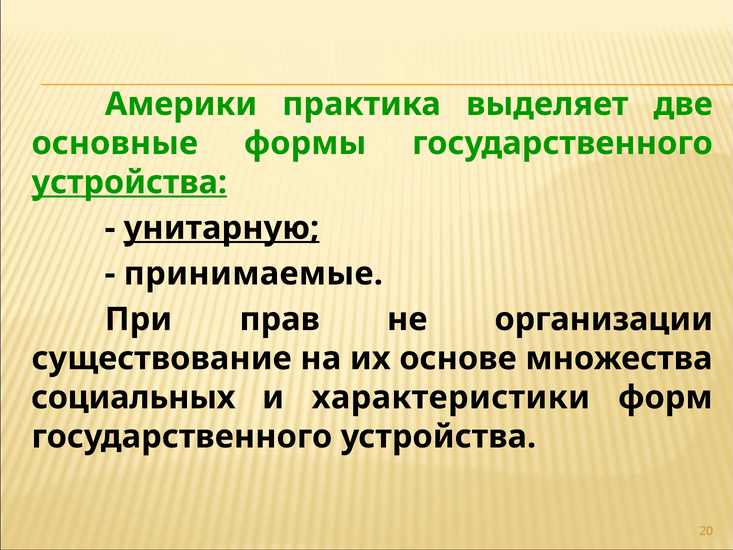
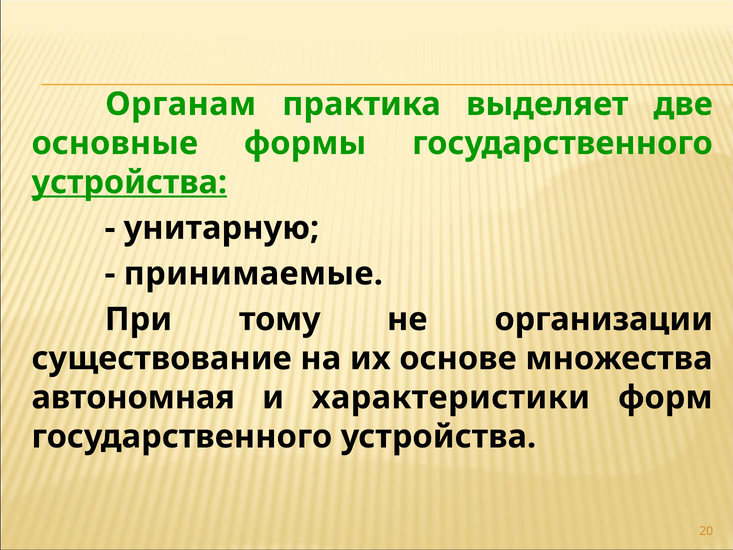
Америки: Америки -> Органам (181, 104)
унитарную underline: present -> none (221, 228)
прав: прав -> тому (280, 319)
социальных: социальных -> автономная (133, 397)
